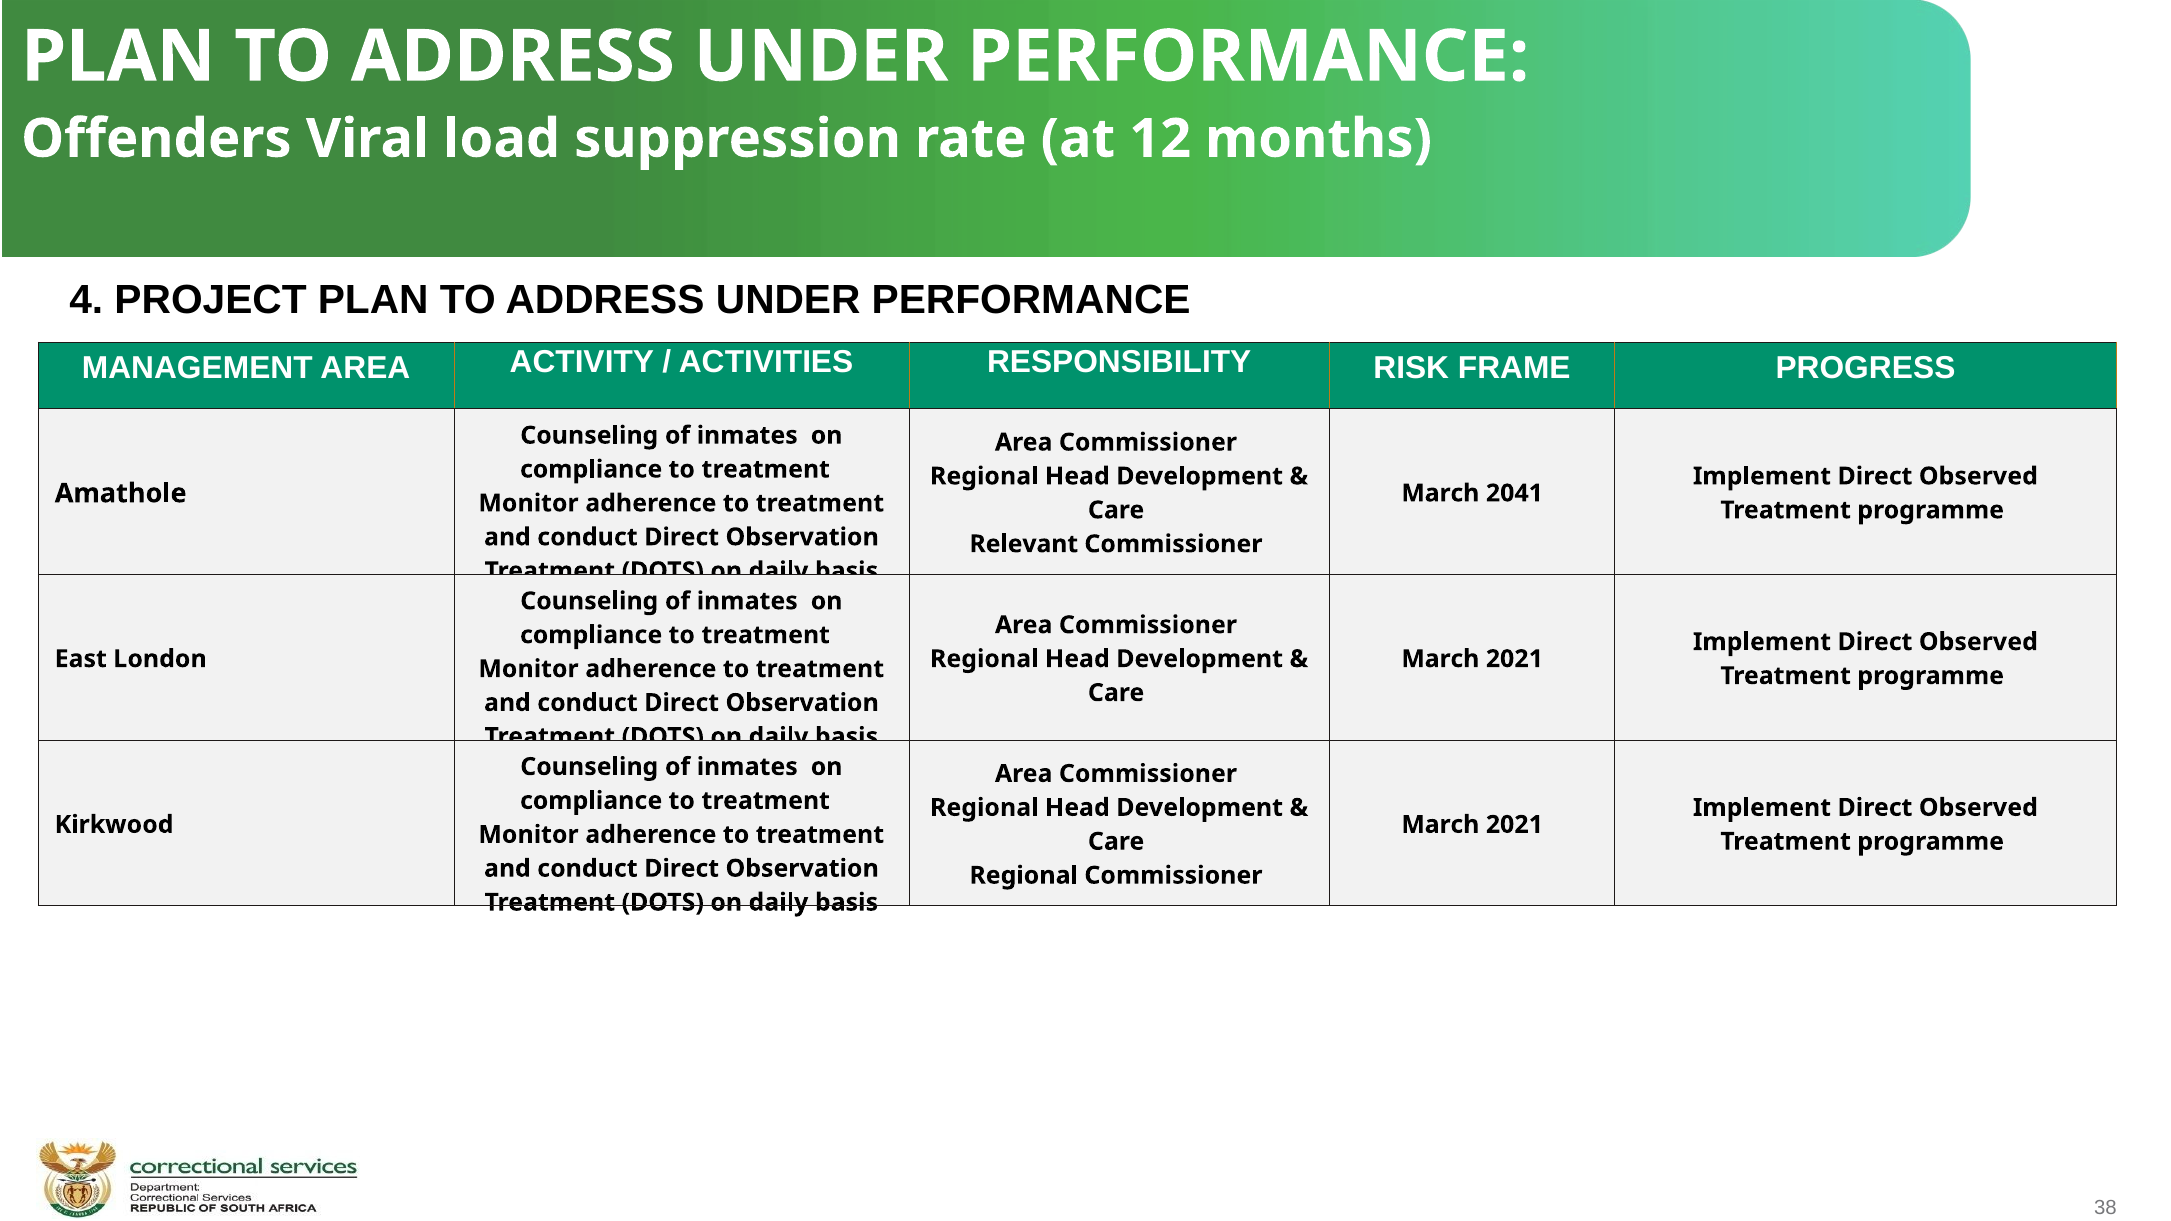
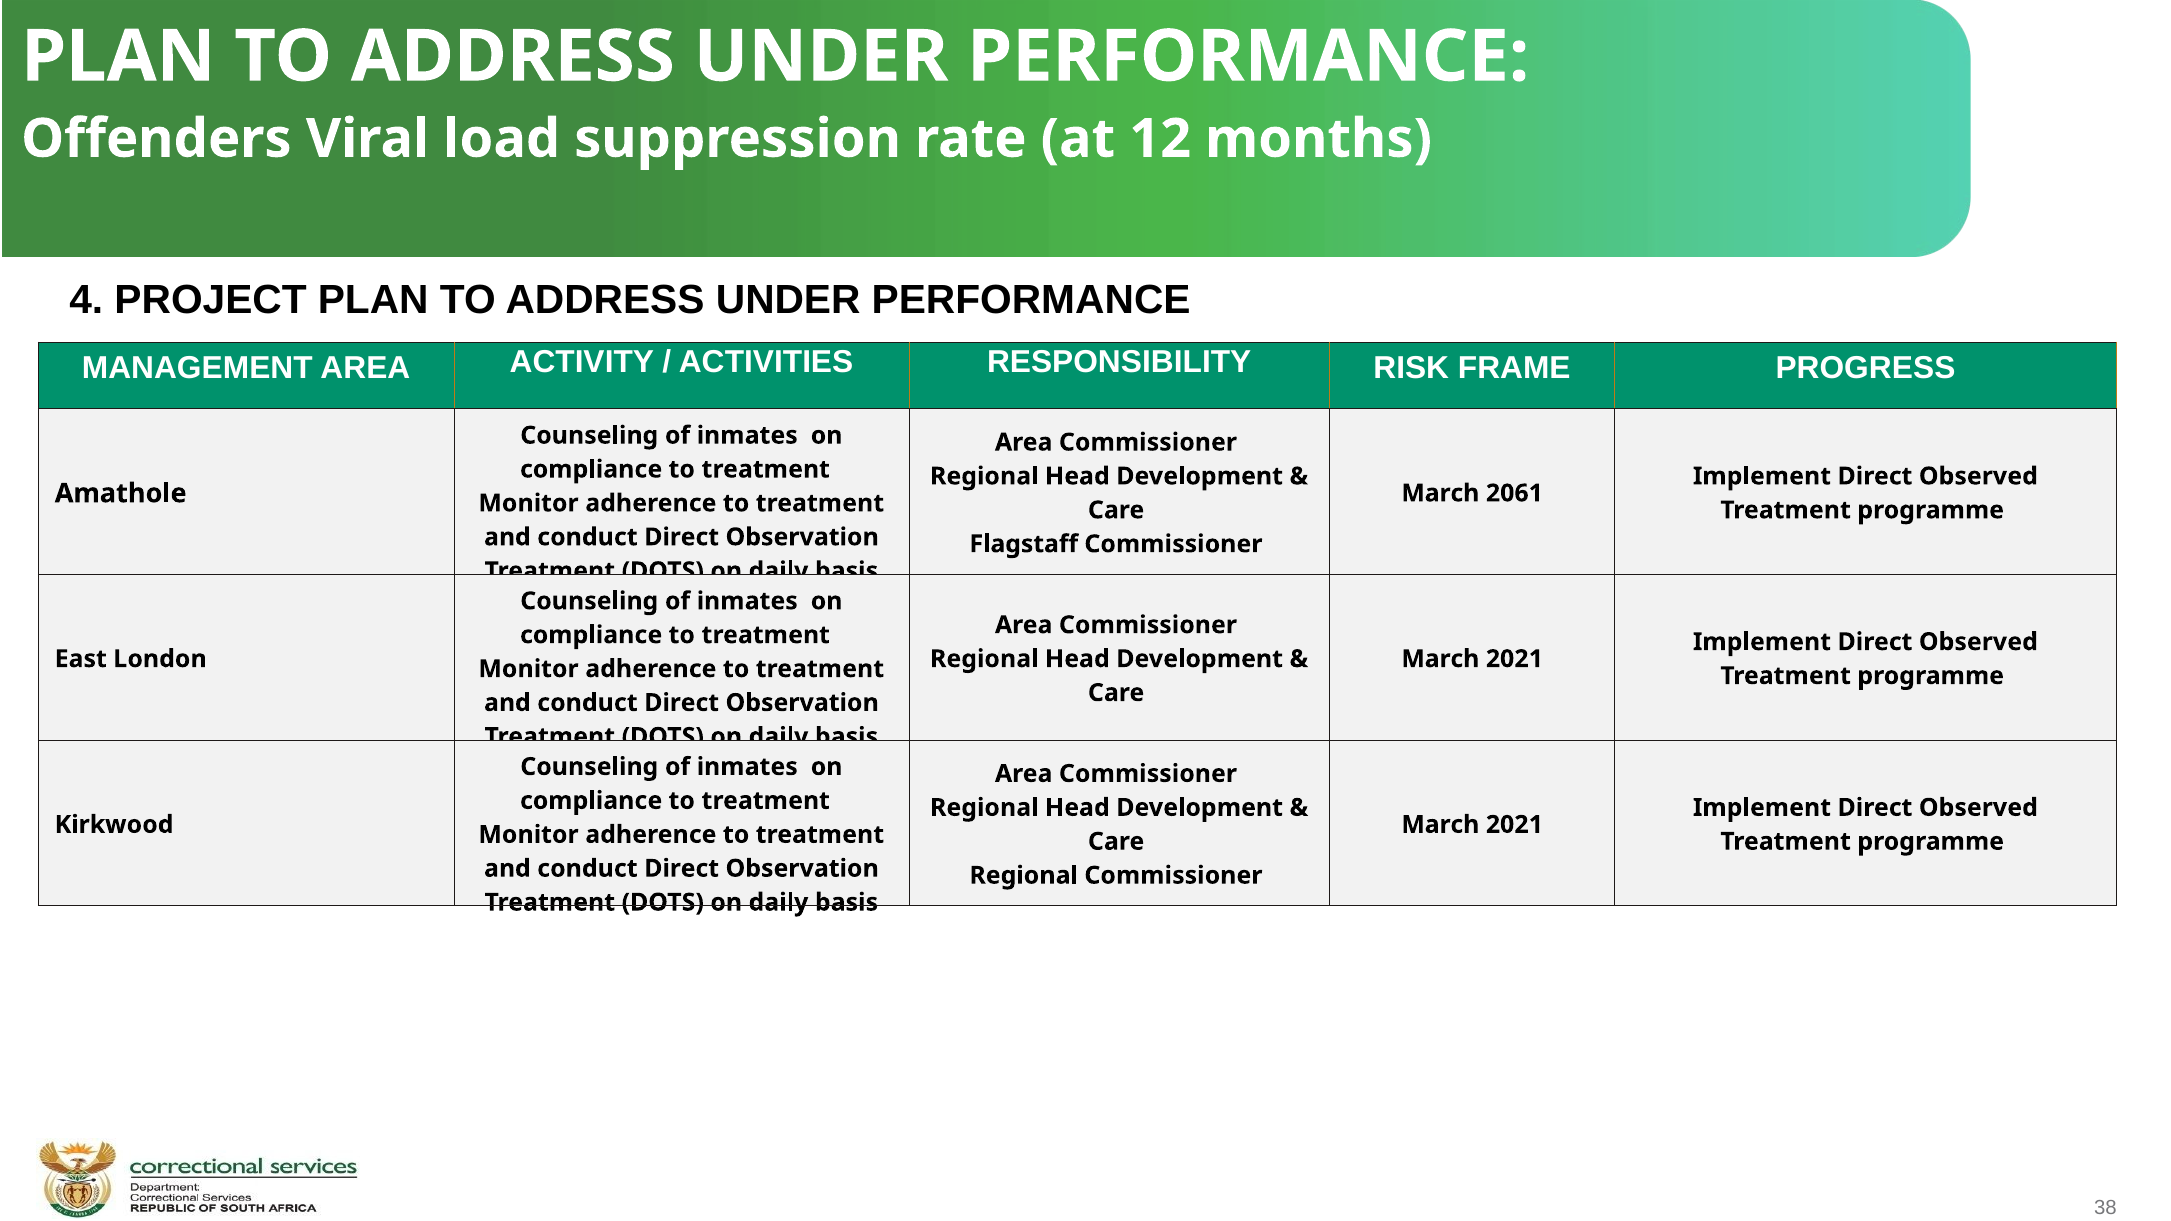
2041: 2041 -> 2061 (1514, 493)
Relevant: Relevant -> Flagstaff (1024, 544)
